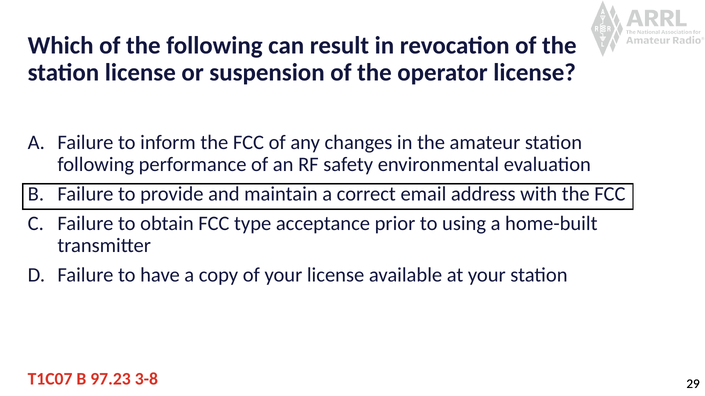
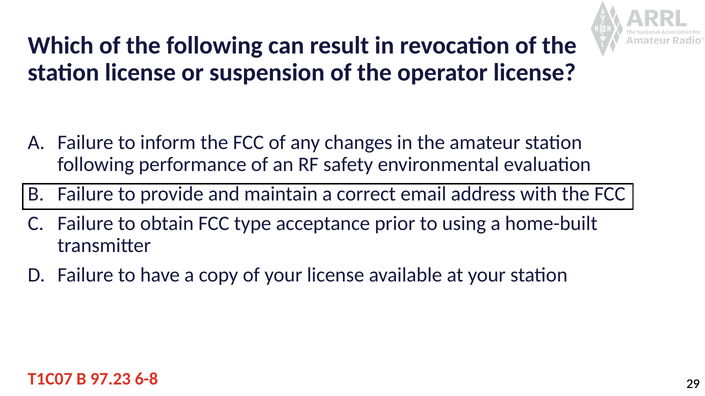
3-8: 3-8 -> 6-8 (146, 380)
